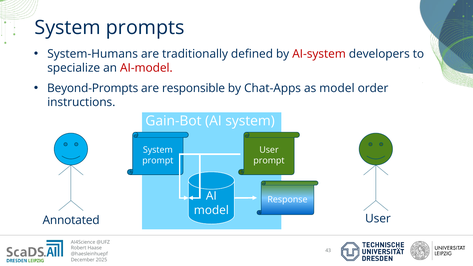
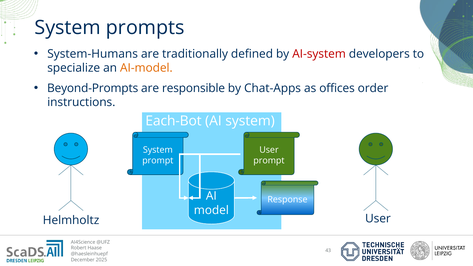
AI-model colour: red -> orange (146, 68)
as model: model -> offices (337, 88)
Gain-Bot: Gain-Bot -> Each-Bot (174, 121)
Annotated: Annotated -> Helmholtz (71, 220)
